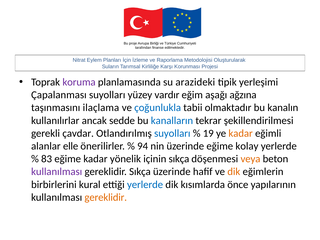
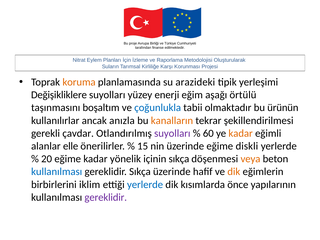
koruma colour: purple -> orange (79, 82)
Çapalanması: Çapalanması -> Değişikliklere (59, 95)
vardır: vardır -> enerji (167, 95)
ağzına: ağzına -> örtülü (243, 95)
ilaçlama: ilaçlama -> boşaltım (101, 108)
kanalın: kanalın -> ürünün (283, 108)
sedde: sedde -> anızla (122, 121)
kanalların colour: blue -> orange (172, 121)
suyolları colour: blue -> purple (172, 133)
19: 19 -> 60 (208, 133)
94: 94 -> 15 (143, 146)
kolay: kolay -> diskli (247, 146)
83: 83 -> 20 (47, 159)
kullanılması colour: purple -> blue (57, 172)
kural: kural -> iklim (90, 185)
gereklidir colour: orange -> purple (106, 197)
